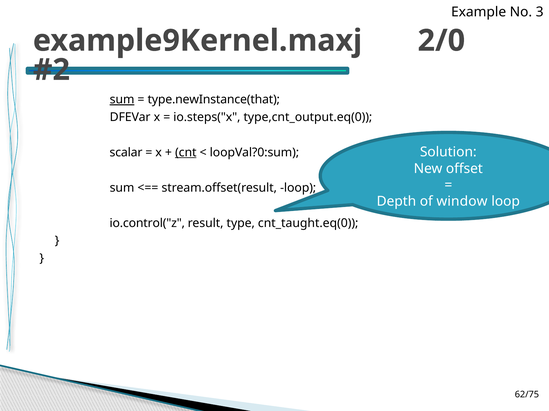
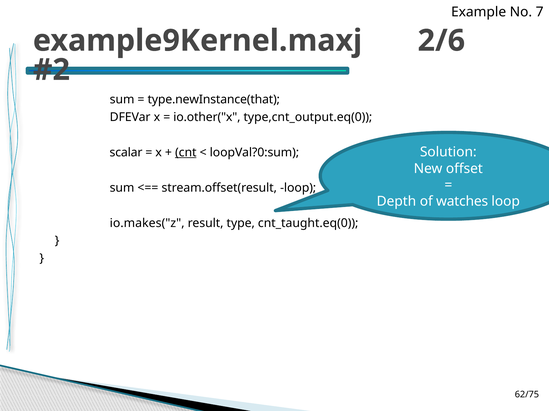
3: 3 -> 7 (540, 12)
2/0: 2/0 -> 2/6 (441, 41)
sum underline: present -> none (122, 100)
io.steps("x: io.steps("x -> io.other("x (207, 117)
window: window -> watches (462, 202)
io.control("z: io.control("z -> io.makes("z (147, 223)
